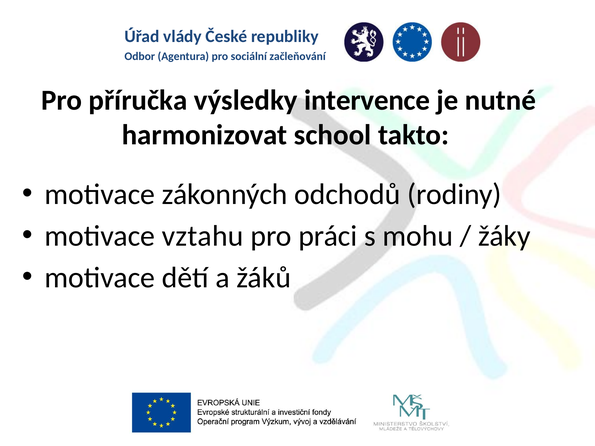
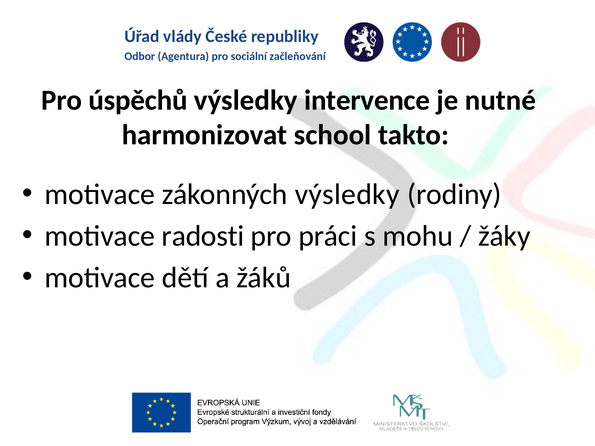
příručka: příručka -> úspěchů (138, 100)
zákonných odchodů: odchodů -> výsledky (347, 194)
vztahu: vztahu -> radosti (203, 236)
